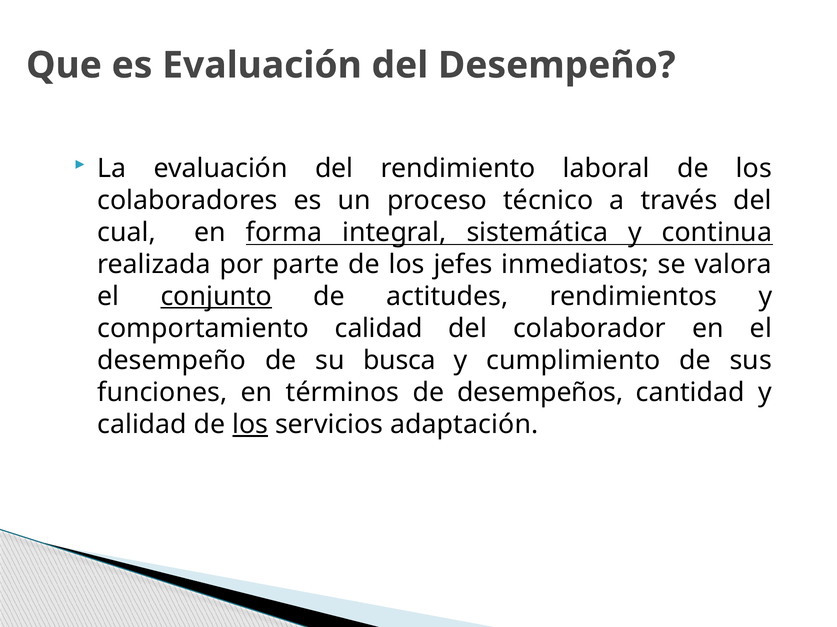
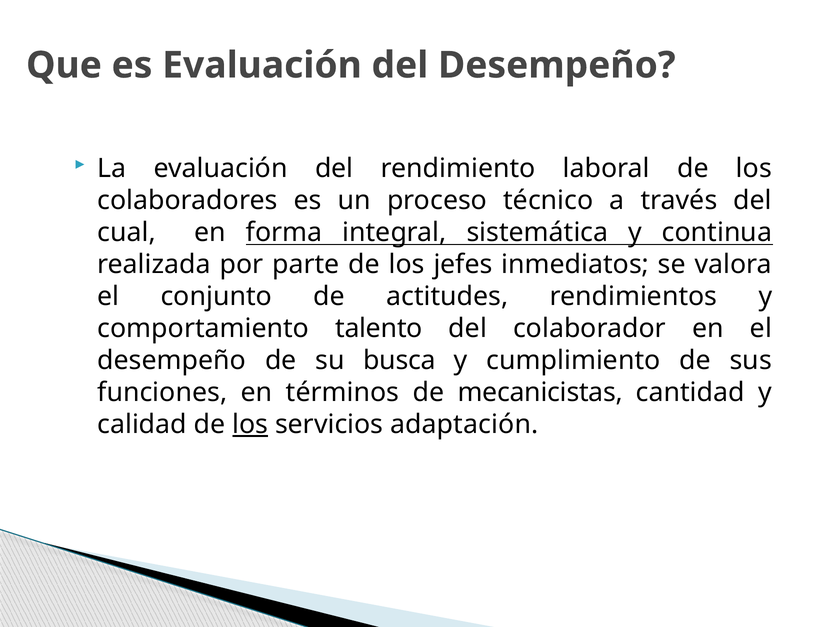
conjunto underline: present -> none (216, 297)
comportamiento calidad: calidad -> talento (379, 329)
desempeños: desempeños -> mecanicistas (540, 393)
